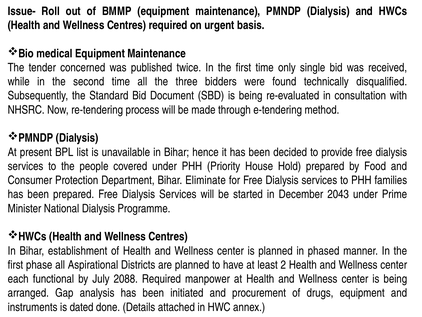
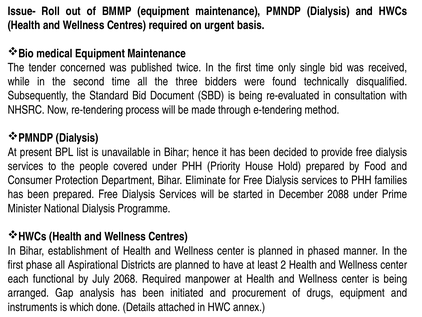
2043: 2043 -> 2088 (338, 194)
2088: 2088 -> 2068 (126, 279)
dated: dated -> which (82, 307)
